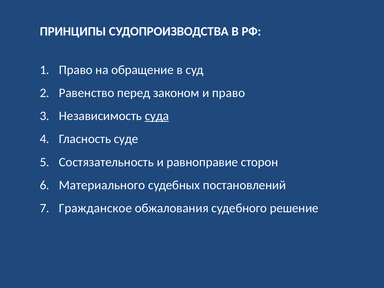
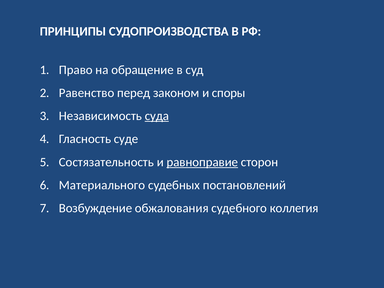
и право: право -> споры (229, 93)
равноправие underline: none -> present (202, 162)
Гражданское: Гражданское -> Возбуждение (96, 208)
решение: решение -> коллегия (294, 208)
